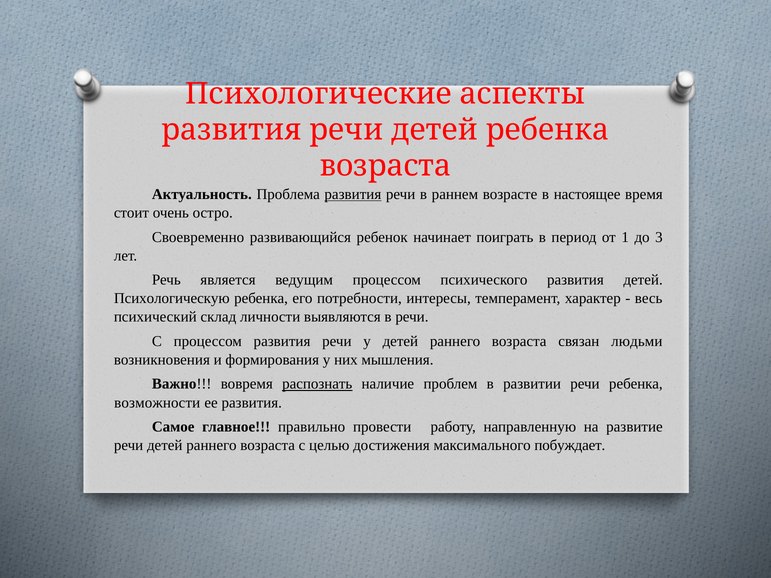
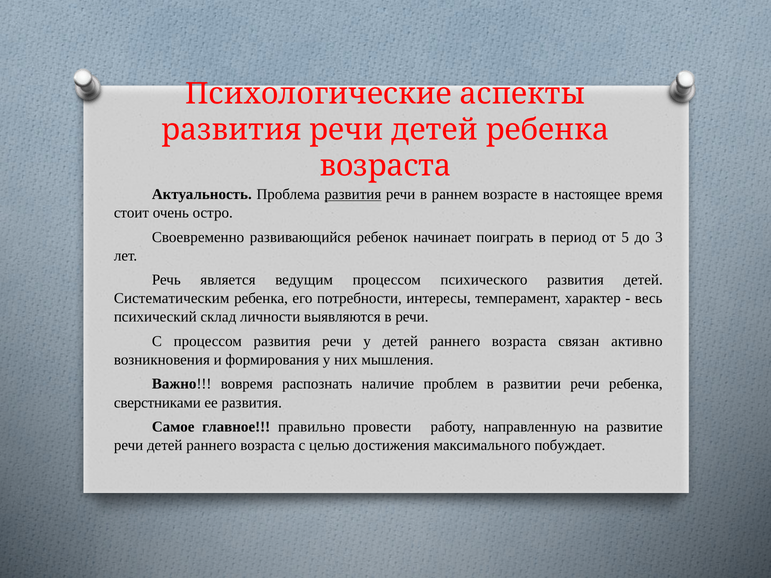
1: 1 -> 5 (625, 237)
Психологическую: Психологическую -> Систематическим (172, 299)
людьми: людьми -> активно (637, 341)
распознать underline: present -> none (317, 384)
возможности: возможности -> сверстниками (157, 403)
